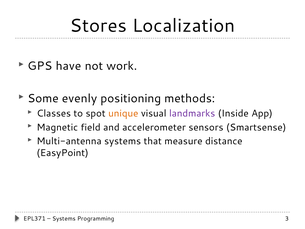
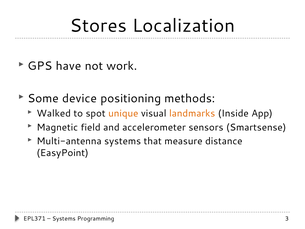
evenly: evenly -> device (79, 98)
Classes: Classes -> Walked (54, 113)
landmarks colour: purple -> orange (192, 113)
